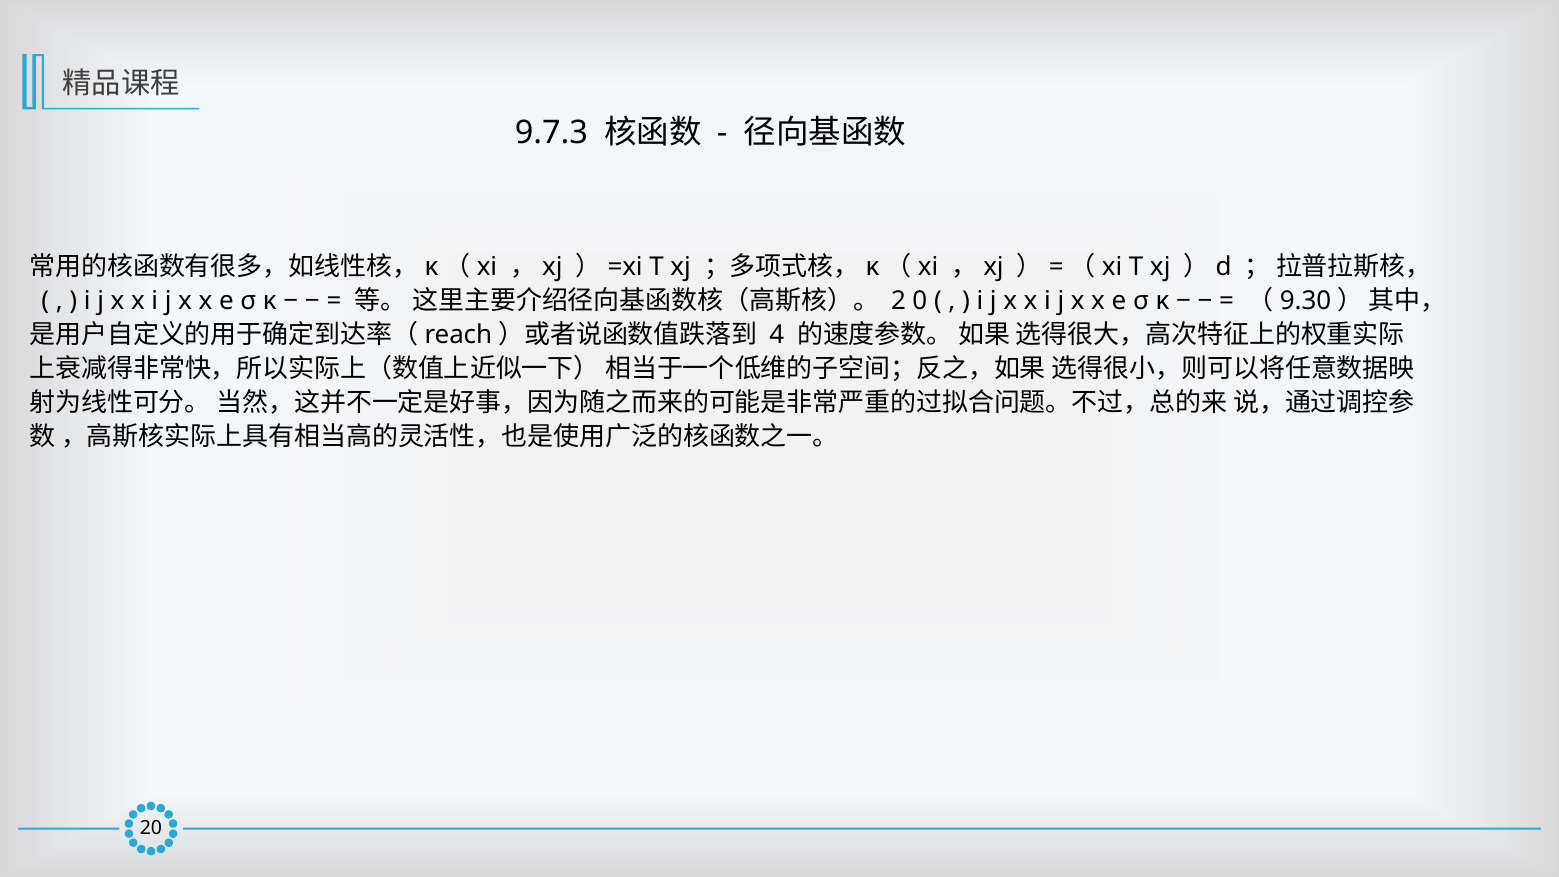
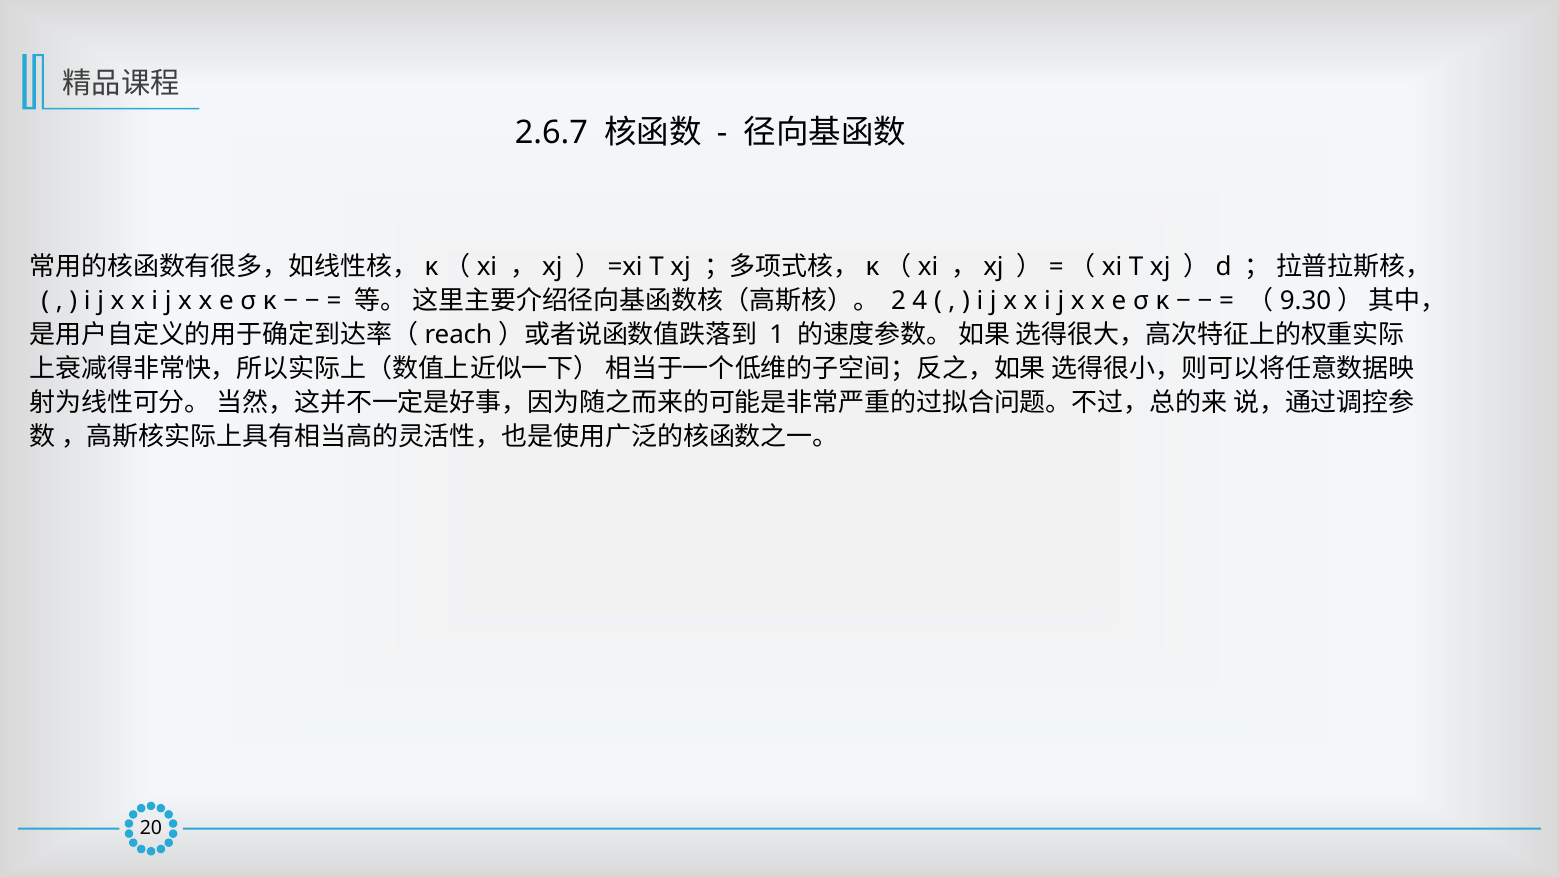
9.7.3: 9.7.3 -> 2.6.7 (551, 133)
0: 0 -> 4 (920, 301)
4: 4 -> 1 (777, 335)
